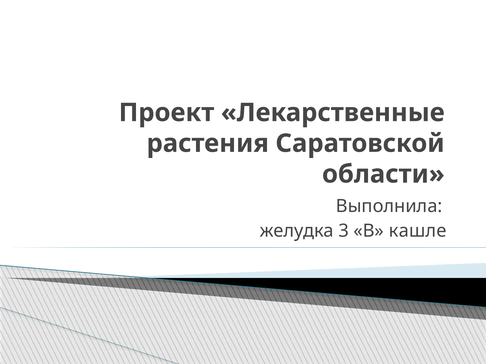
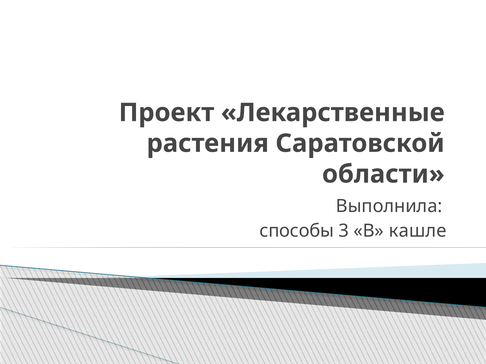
желудка: желудка -> способы (297, 231)
